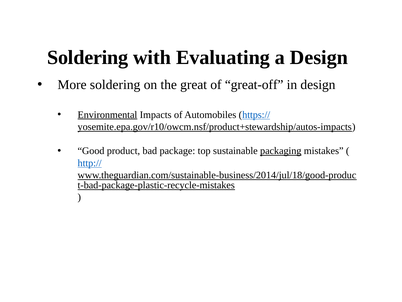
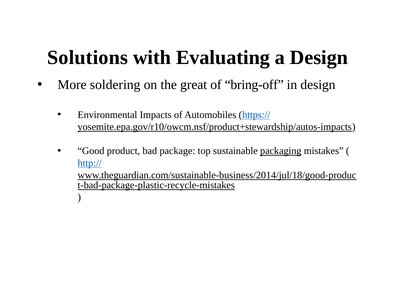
Soldering: Soldering -> Solutions (88, 57)
great-off: great-off -> bring-off (254, 85)
Environmental underline: present -> none (107, 115)
